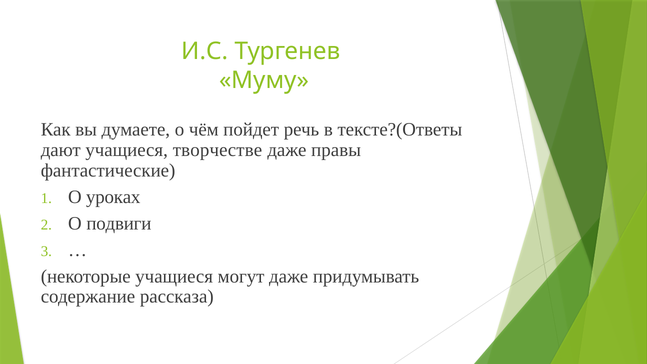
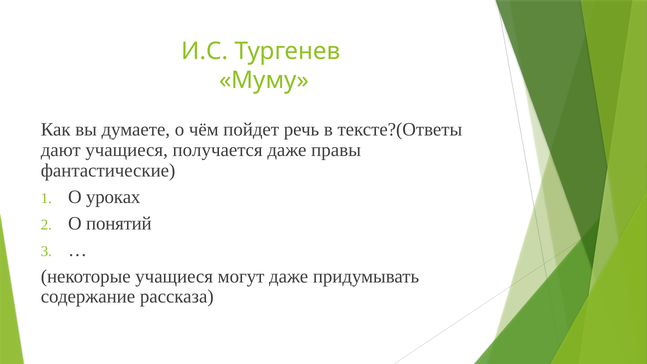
творчестве: творчестве -> получается (218, 150)
подвиги: подвиги -> понятий (119, 223)
